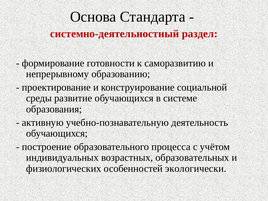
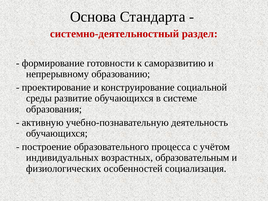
образовательных: образовательных -> образовательным (192, 158)
экологически: экологически -> социализация (196, 169)
